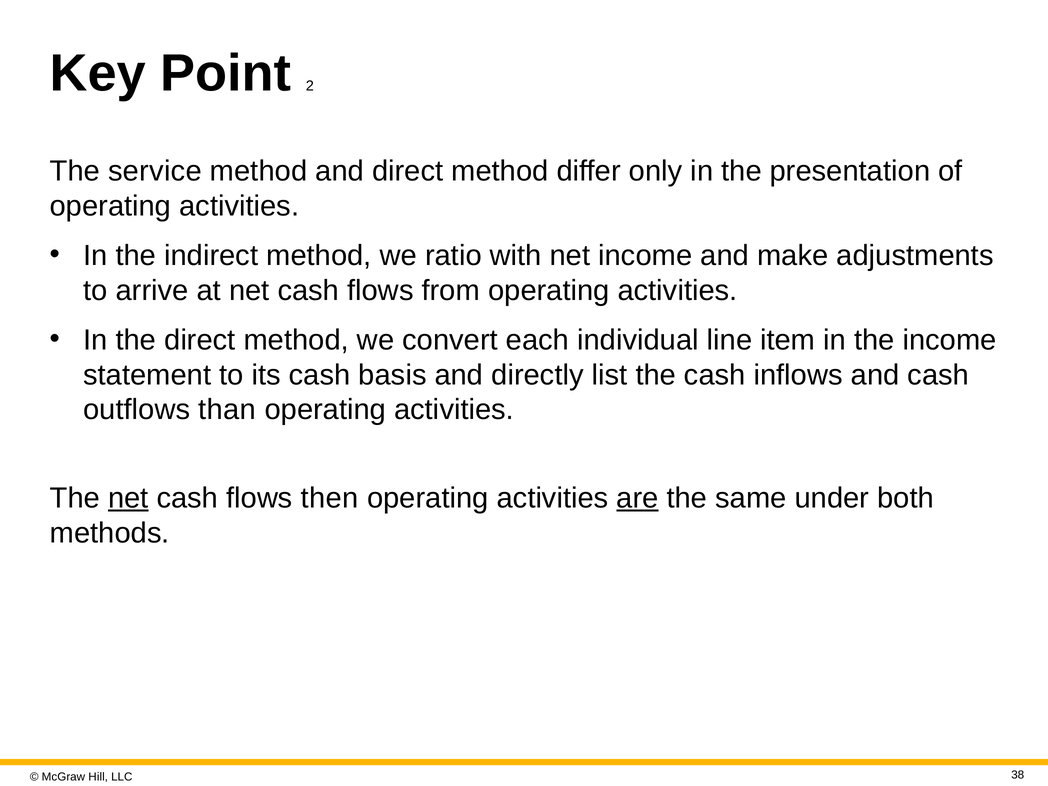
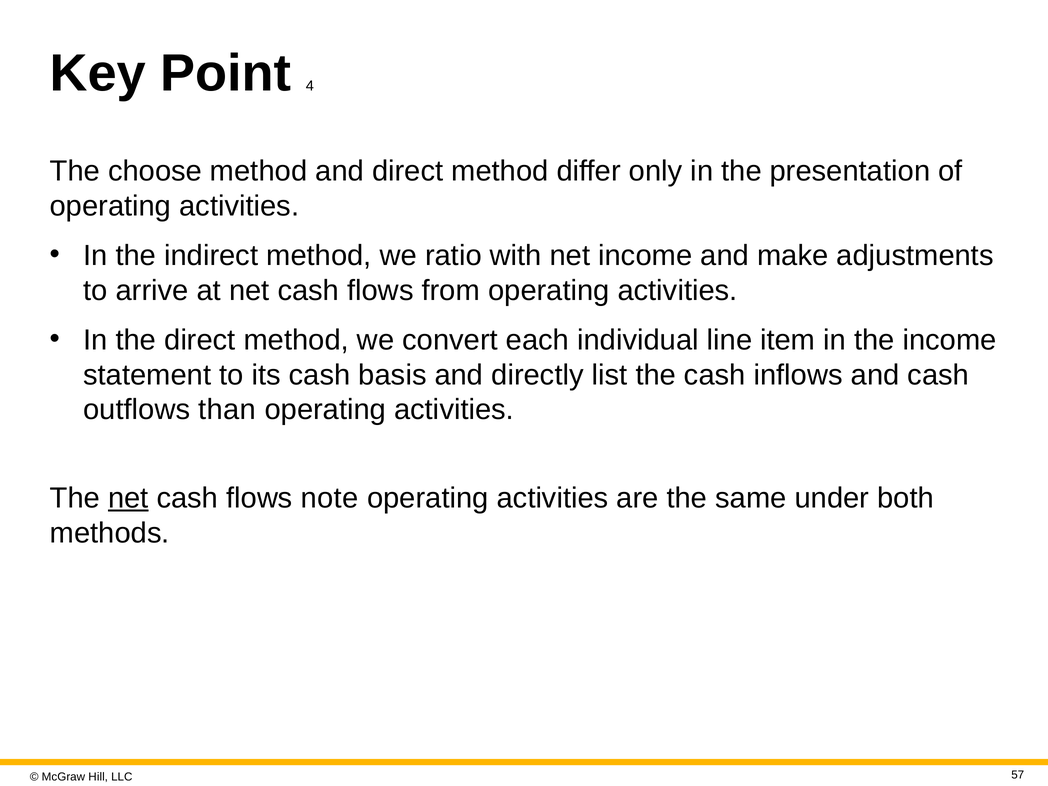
2: 2 -> 4 (310, 86)
service: service -> choose (155, 171)
then: then -> note (330, 498)
are underline: present -> none (638, 498)
38: 38 -> 57 (1018, 775)
